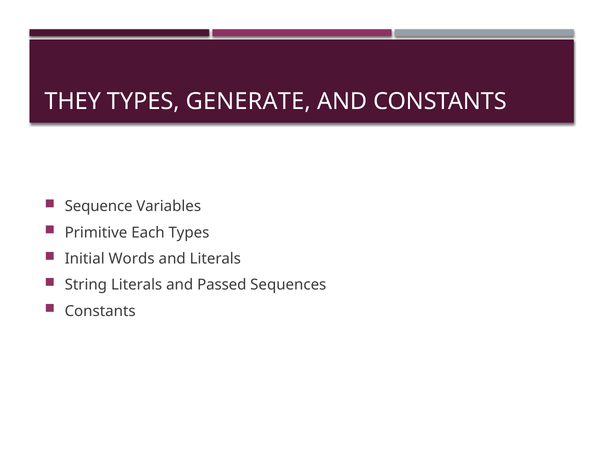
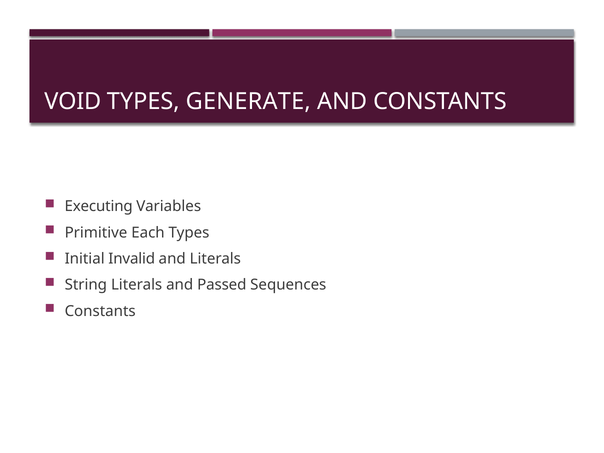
THEY: THEY -> VOID (73, 101)
Sequence: Sequence -> Executing (99, 206)
Words: Words -> Invalid (132, 259)
